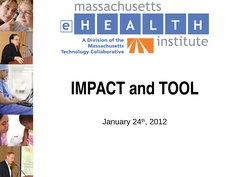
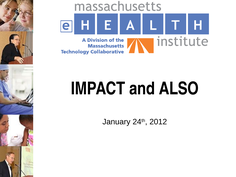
TOOL: TOOL -> ALSO (179, 89)
